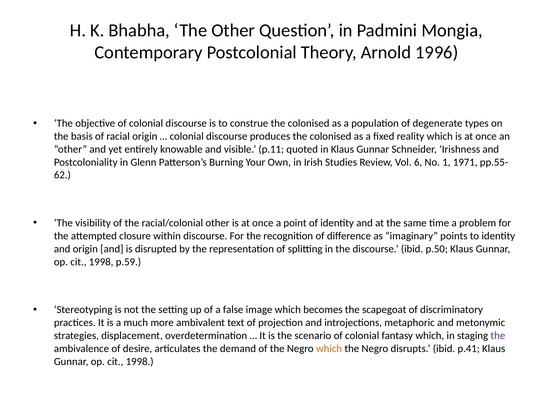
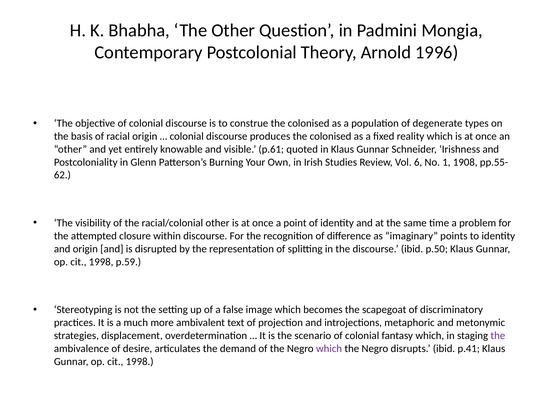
p.11: p.11 -> p.61 (271, 149)
1971: 1971 -> 1908 (465, 162)
which colour: orange -> purple (329, 348)
